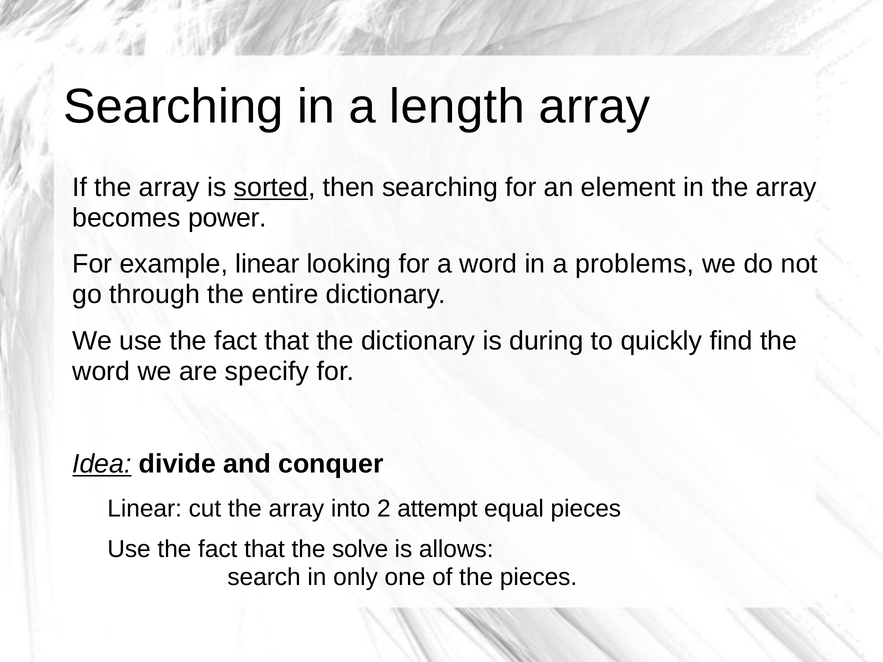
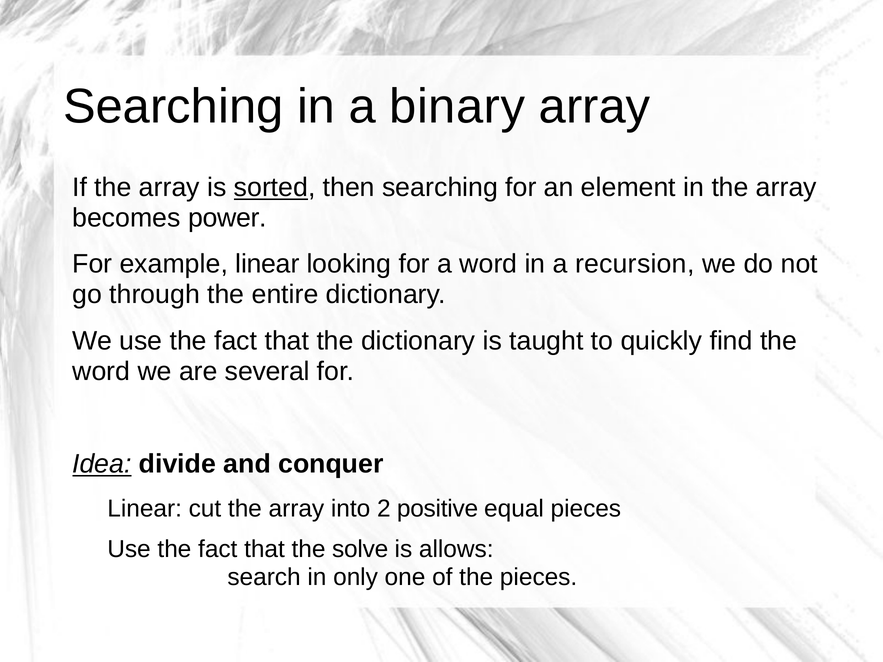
length: length -> binary (457, 107)
problems: problems -> recursion (635, 264)
during: during -> taught (546, 341)
specify: specify -> several (267, 371)
attempt: attempt -> positive (438, 509)
